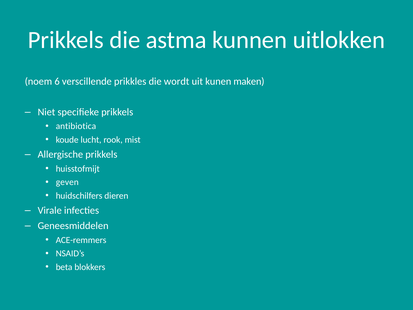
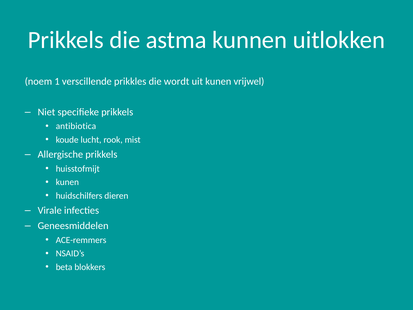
6: 6 -> 1 (57, 81)
maken: maken -> vrijwel (249, 81)
geven: geven -> kunen (67, 182)
